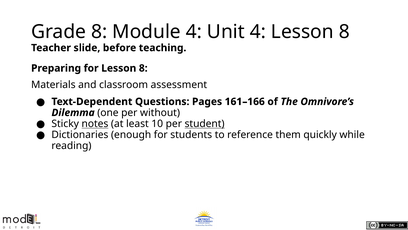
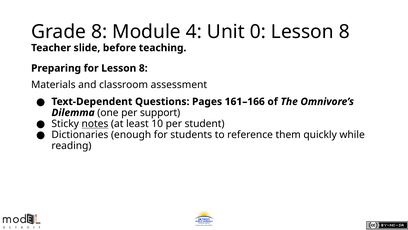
Unit 4: 4 -> 0 (258, 32)
without: without -> support (160, 112)
student underline: present -> none (205, 123)
